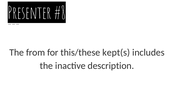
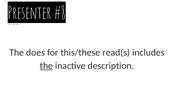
from: from -> does (36, 52)
kept(s: kept(s -> read(s (116, 52)
the underline: none -> present (46, 66)
